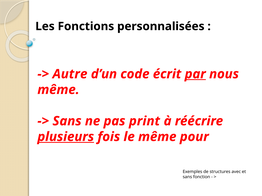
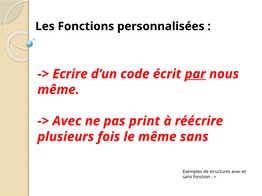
Autre: Autre -> Ecrire (70, 74)
Sans: Sans -> Avec (67, 121)
plusieurs underline: present -> none (66, 137)
même pour: pour -> sans (194, 137)
